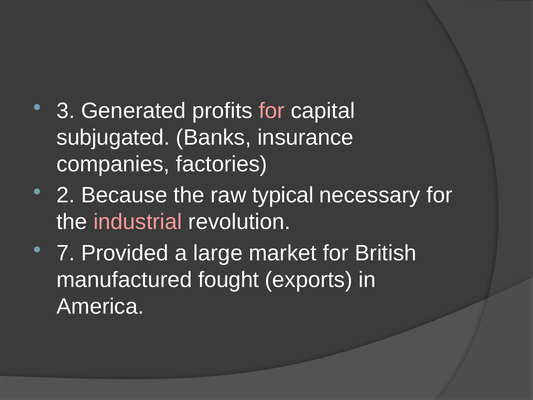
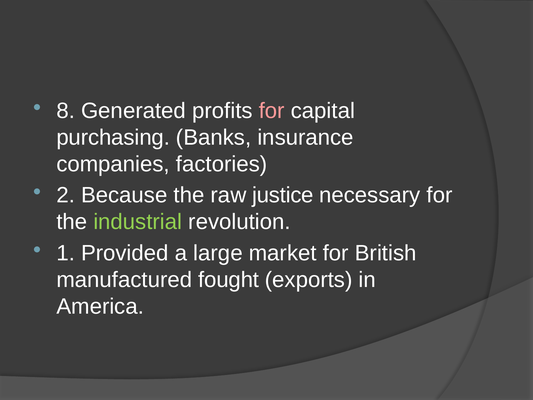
3: 3 -> 8 (66, 111)
subjugated: subjugated -> purchasing (113, 137)
typical: typical -> justice (283, 195)
industrial colour: pink -> light green (138, 222)
7: 7 -> 1 (66, 253)
